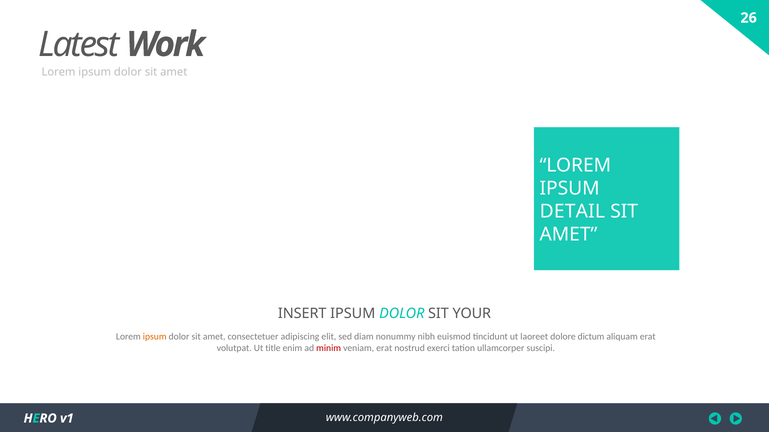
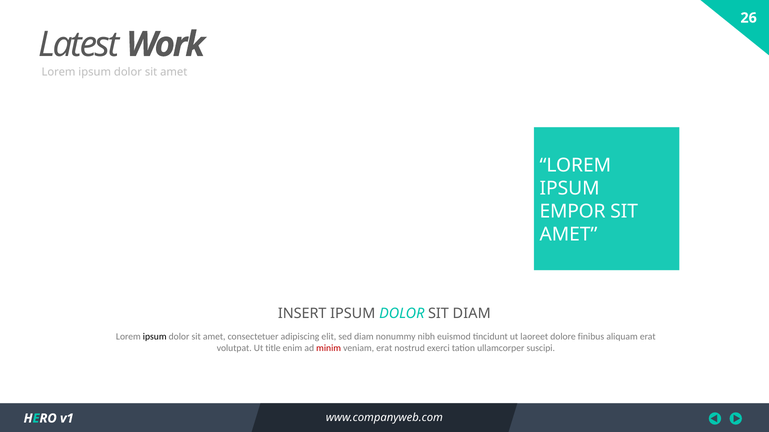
DETAIL: DETAIL -> EMPOR (573, 212)
SIT YOUR: YOUR -> DIAM (472, 314)
ipsum colour: orange -> black (155, 337)
dictum: dictum -> finibus (591, 337)
